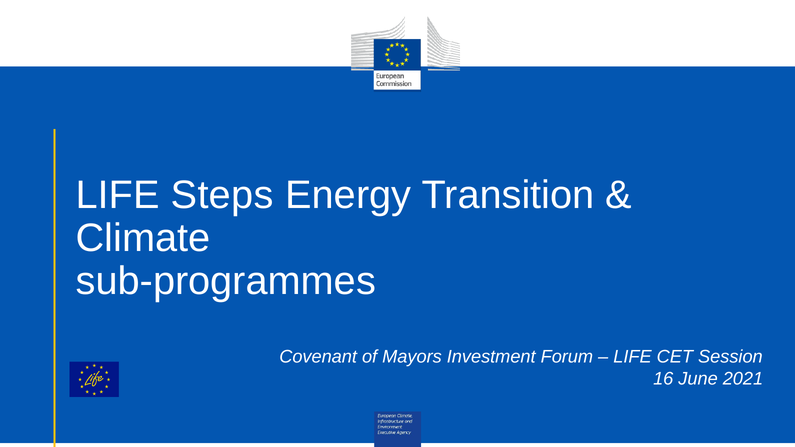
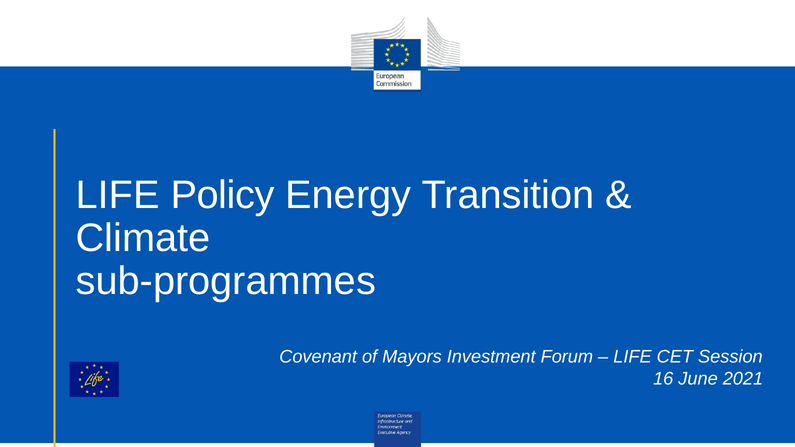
Steps: Steps -> Policy (223, 195)
